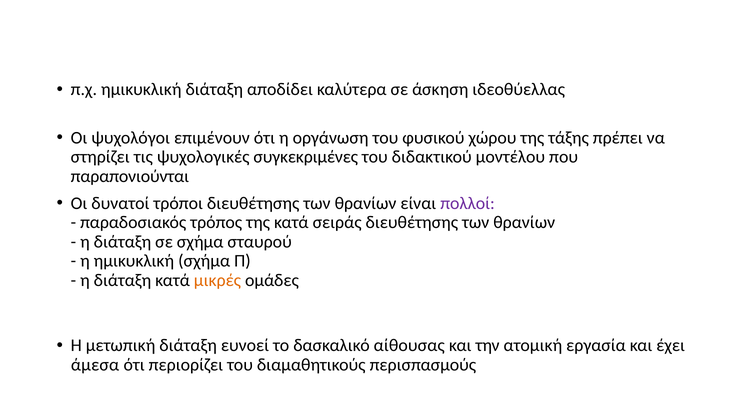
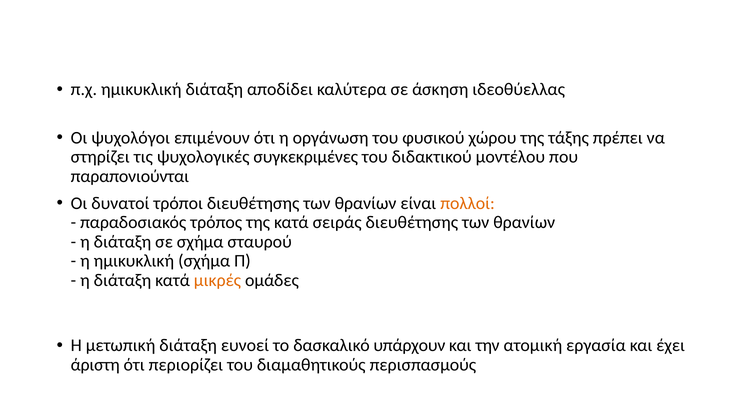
πολλοί colour: purple -> orange (468, 204)
αίθουσας: αίθουσας -> υπάρχουν (409, 346)
άμεσα: άμεσα -> άριστη (95, 365)
